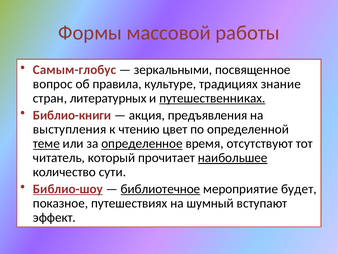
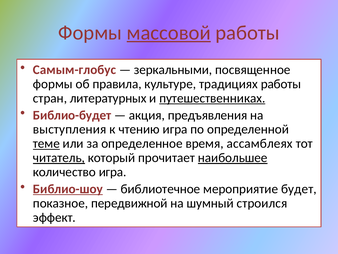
массовой underline: none -> present (169, 33)
вопрос: вопрос -> формы (53, 84)
традициях знание: знание -> работы (281, 84)
Библио-книги: Библио-книги -> Библио-будет (72, 115)
чтению цвет: цвет -> игра (175, 129)
определенное underline: present -> none (142, 143)
отсутствуют: отсутствуют -> ассамблеях (260, 143)
читатель underline: none -> present (59, 158)
количество сути: сути -> игра (113, 172)
библиотечное underline: present -> none (160, 189)
путешествиях: путешествиях -> передвижной (129, 203)
вступают: вступают -> строился (262, 203)
